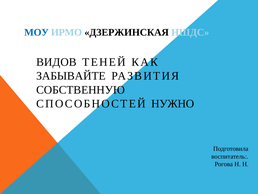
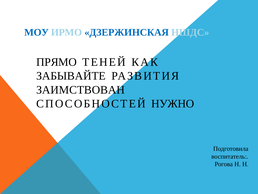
ДЗЕРЖИНСКАЯ colour: black -> blue (127, 32)
ВИДОВ: ВИДОВ -> ПРЯМО (57, 62)
СОБСТВЕННУЮ: СОБСТВЕННУЮ -> ЗАИМСТВОВАН (81, 90)
